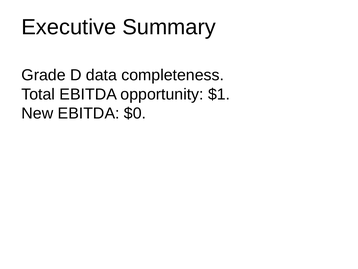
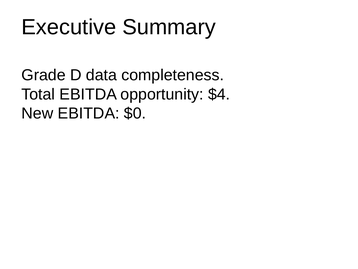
$1: $1 -> $4 (219, 94)
